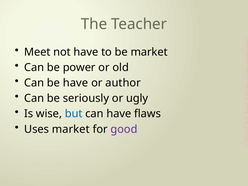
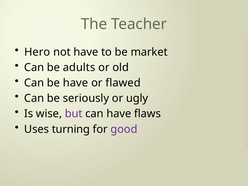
Meet: Meet -> Hero (37, 52)
power: power -> adults (79, 67)
author: author -> flawed (123, 83)
but colour: blue -> purple (74, 114)
Uses market: market -> turning (71, 129)
